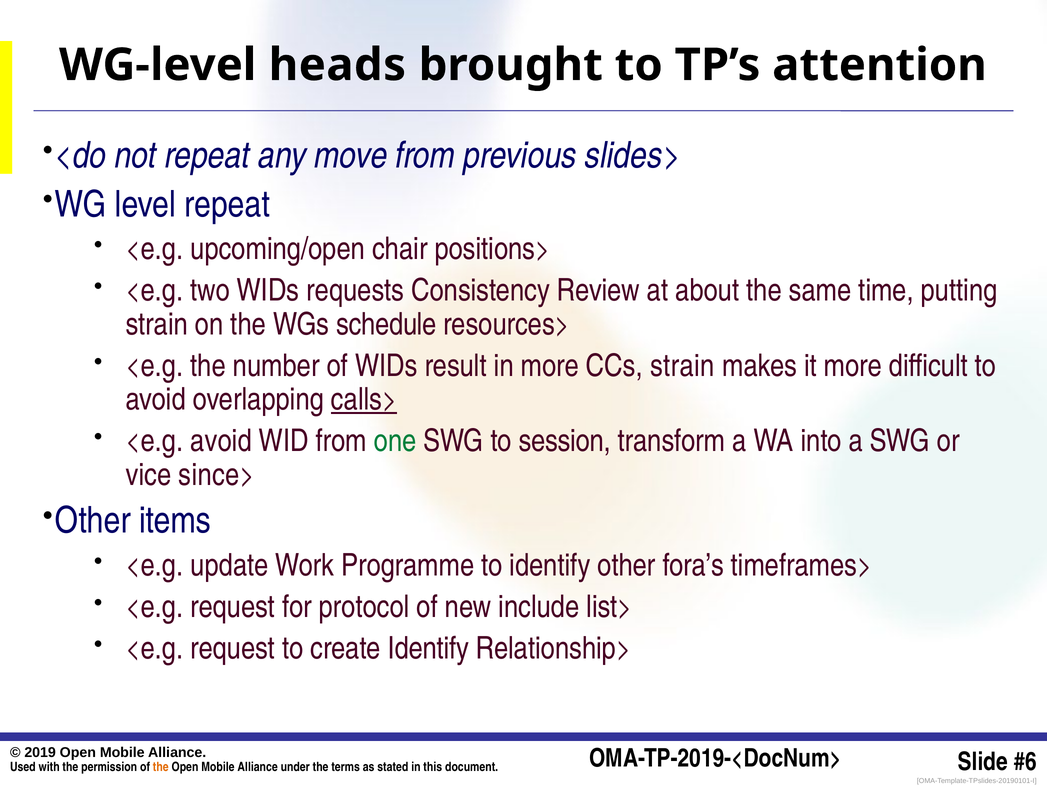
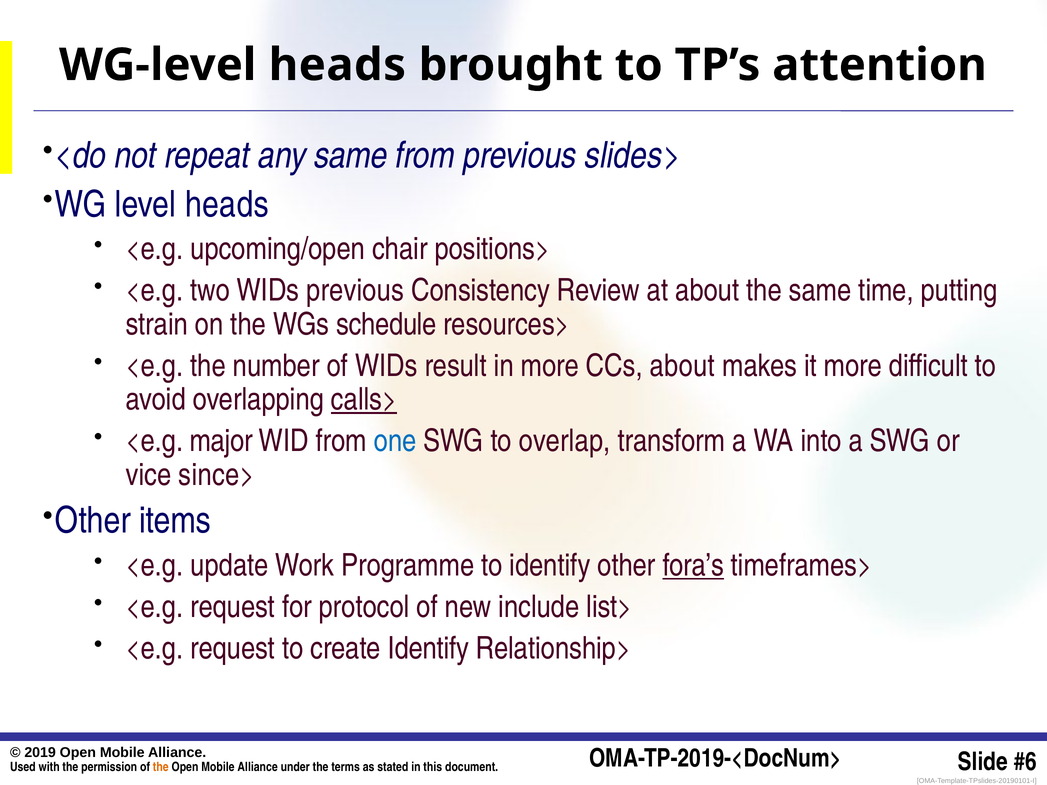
any move: move -> same (351, 155)
level repeat: repeat -> heads (227, 205)
WIDs requests: requests -> previous (355, 291)
CCs strain: strain -> about (682, 366)
<e.g avoid: avoid -> major (221, 441)
one colour: green -> blue (395, 441)
session: session -> overlap (565, 441)
fora’s underline: none -> present (693, 566)
